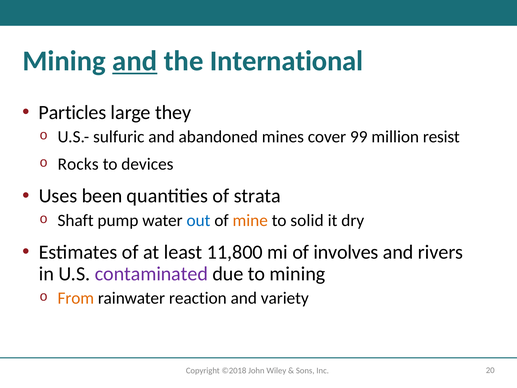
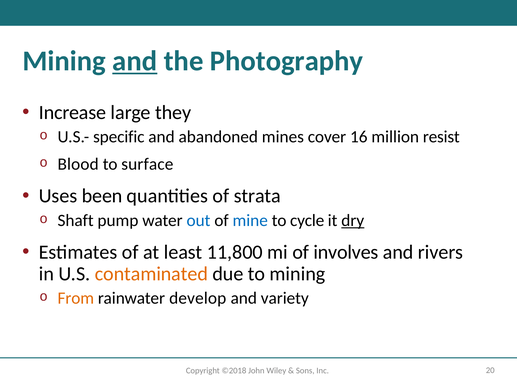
International: International -> Photography (286, 61)
Particles: Particles -> Increase (72, 112)
sulfuric: sulfuric -> specific (119, 137)
99: 99 -> 16 (359, 137)
Rocks: Rocks -> Blood (78, 164)
devices: devices -> surface (147, 164)
mine colour: orange -> blue (250, 220)
solid: solid -> cycle (307, 220)
dry underline: none -> present (353, 220)
contaminated colour: purple -> orange (151, 274)
reaction: reaction -> develop (198, 298)
